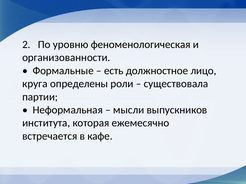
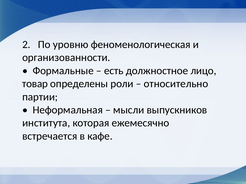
круга: круга -> товар (35, 84)
существовала: существовала -> относительно (176, 84)
